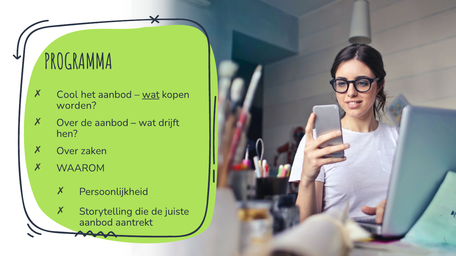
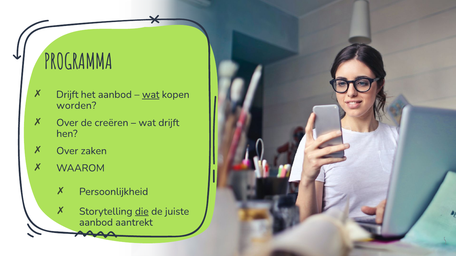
Cool: Cool -> Drijft (67, 95)
de aanbod: aanbod -> creëren (111, 123)
die underline: none -> present (142, 212)
